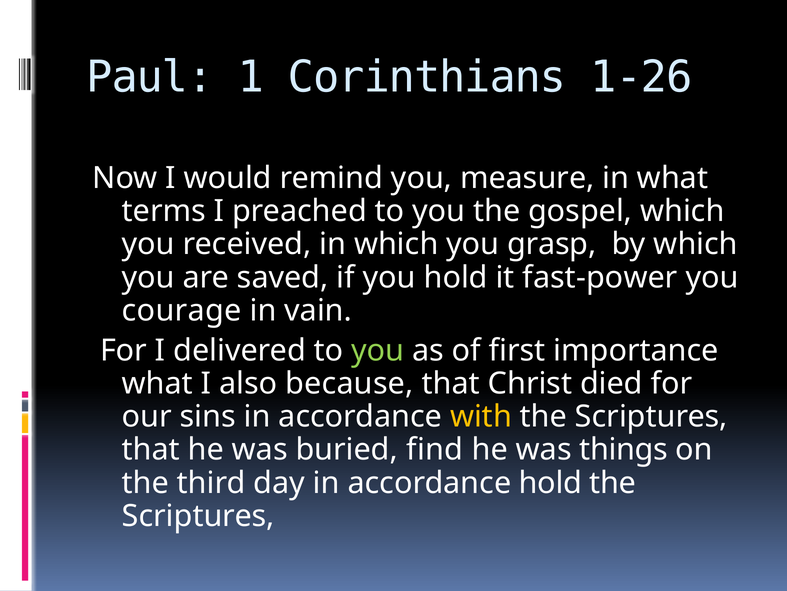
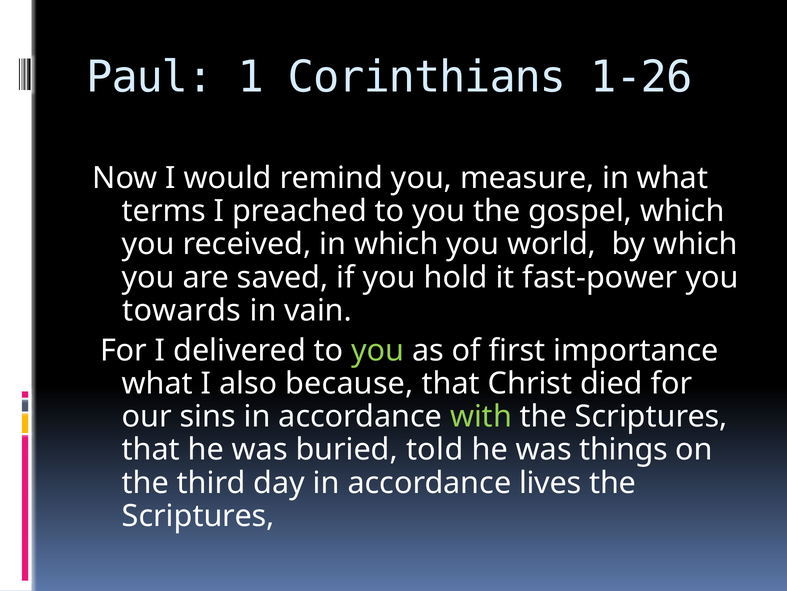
grasp: grasp -> world (552, 244)
courage: courage -> towards (182, 310)
with colour: yellow -> light green (481, 416)
find: find -> told (435, 449)
accordance hold: hold -> lives (550, 482)
